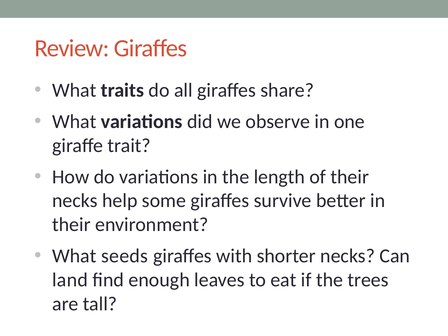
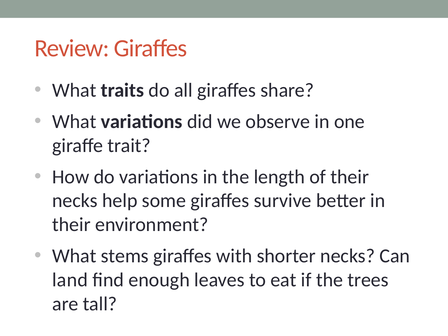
seeds: seeds -> stems (125, 256)
